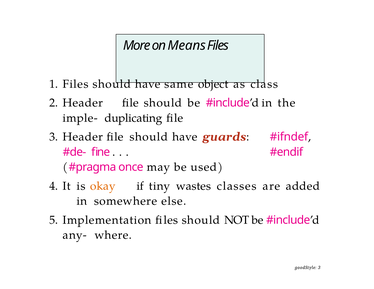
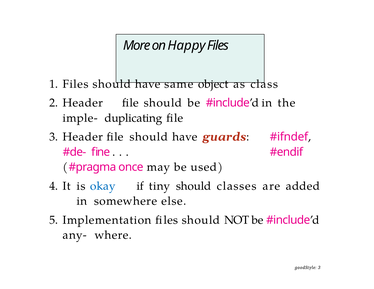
Means: Means -> Happy (187, 45)
okay colour: orange -> blue (103, 186)
tiny wastes: wastes -> should (194, 186)
